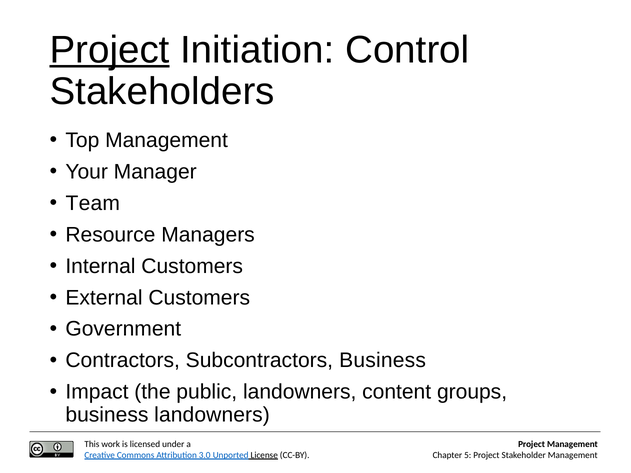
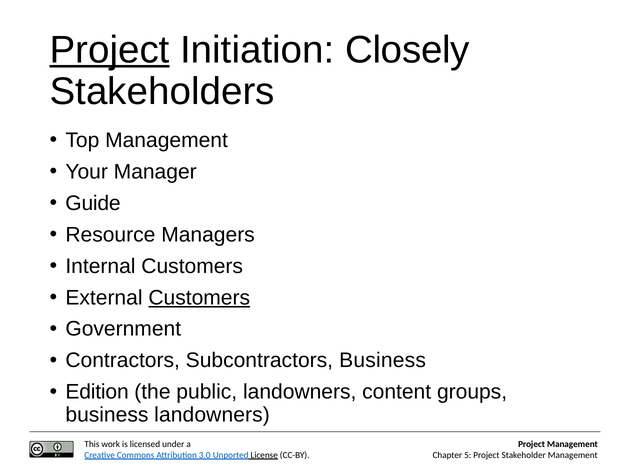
Control: Control -> Closely (407, 50)
Team: Team -> Guide (93, 203)
Customers underline: none -> present (199, 298)
Impact: Impact -> Edition (97, 392)
